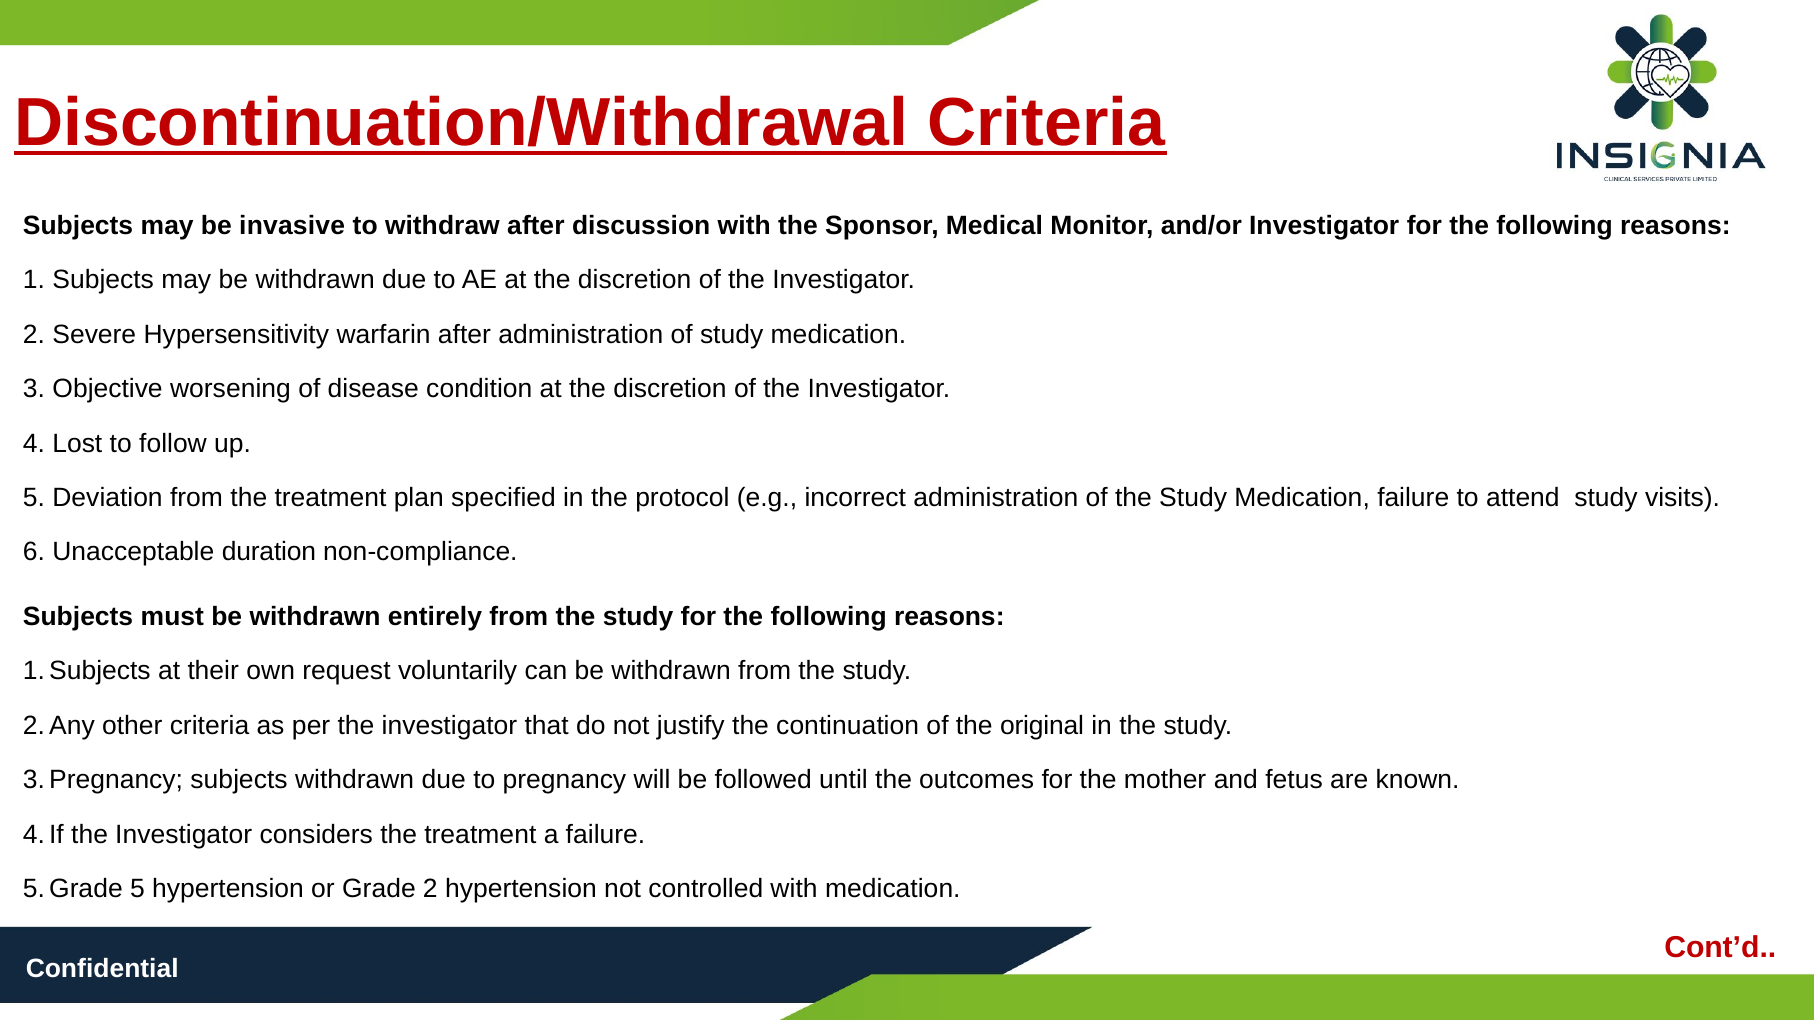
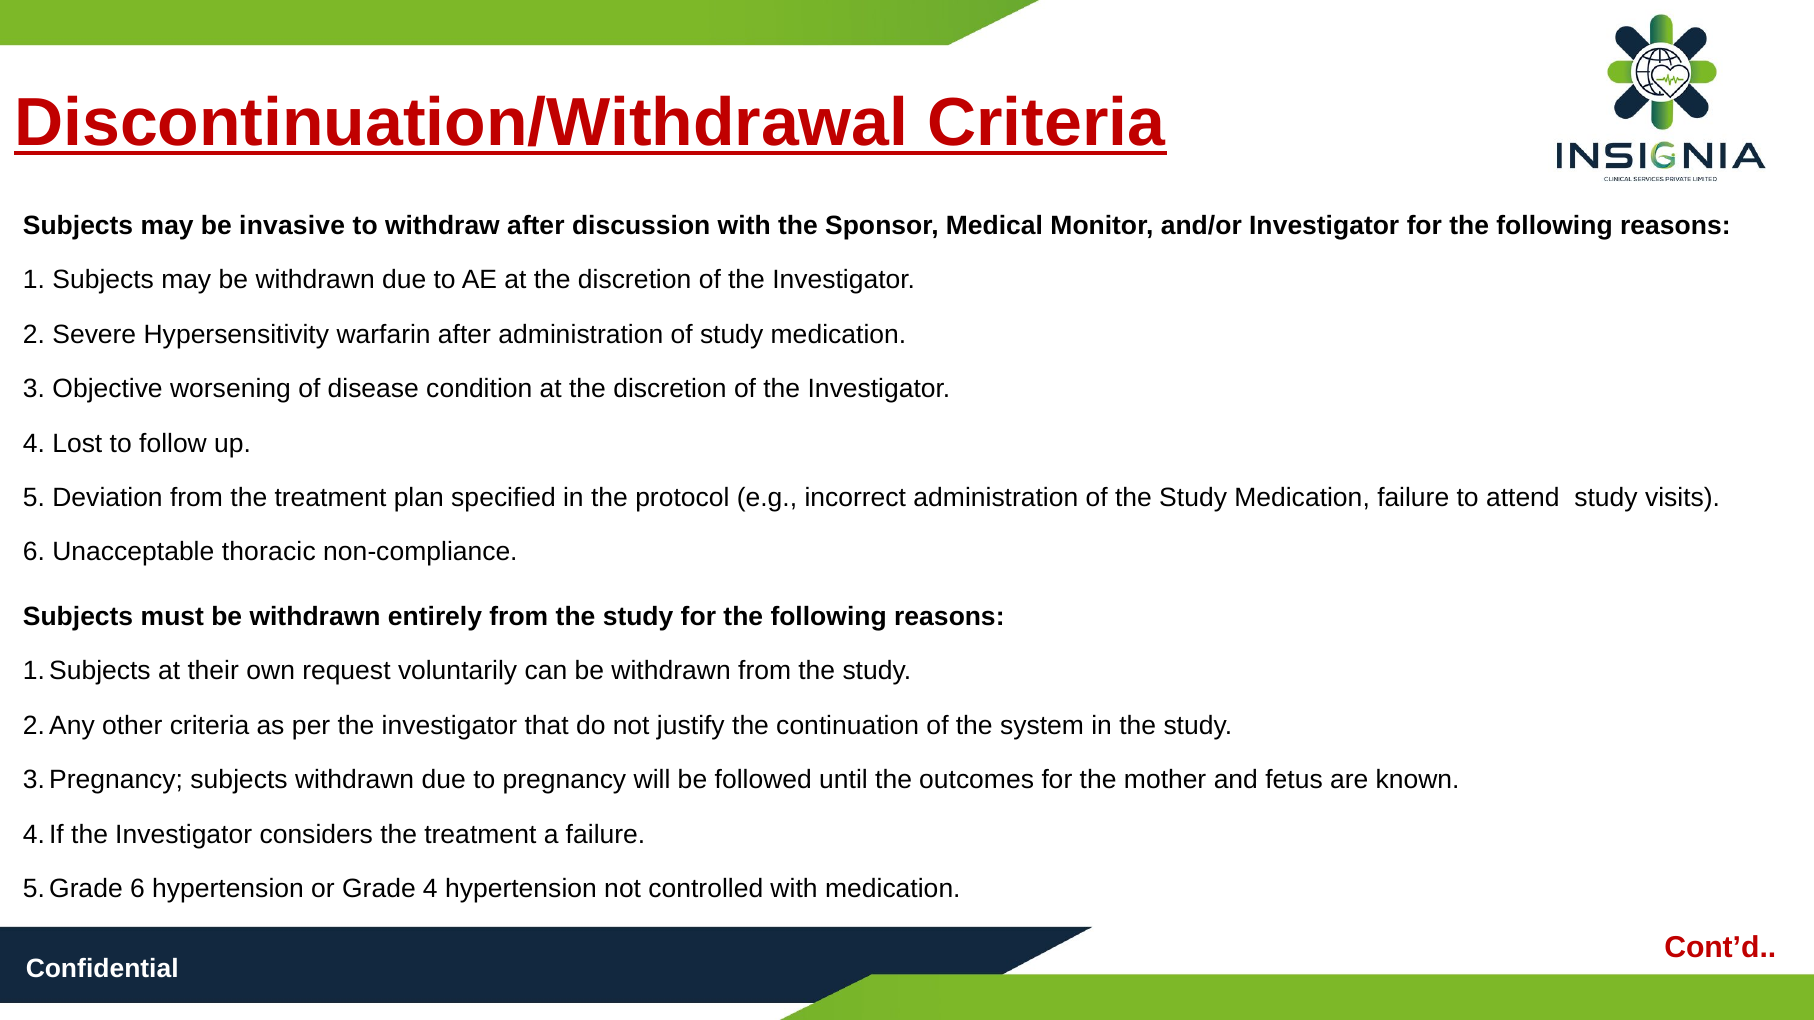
duration: duration -> thoracic (269, 552)
original: original -> system (1042, 726)
5: 5 -> 6 (137, 889)
Grade 2: 2 -> 4 (430, 889)
